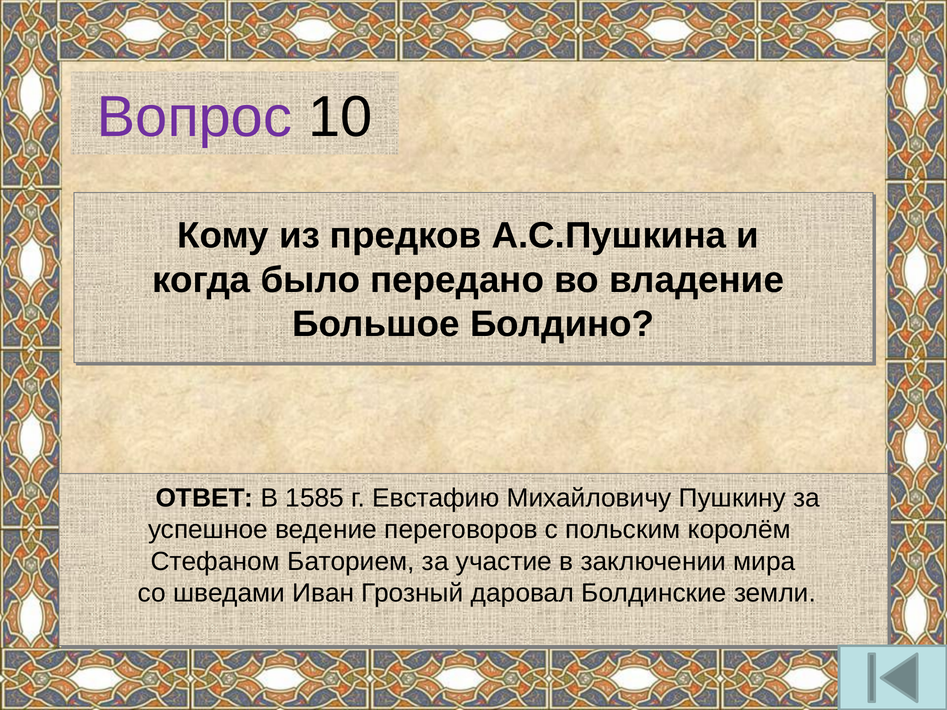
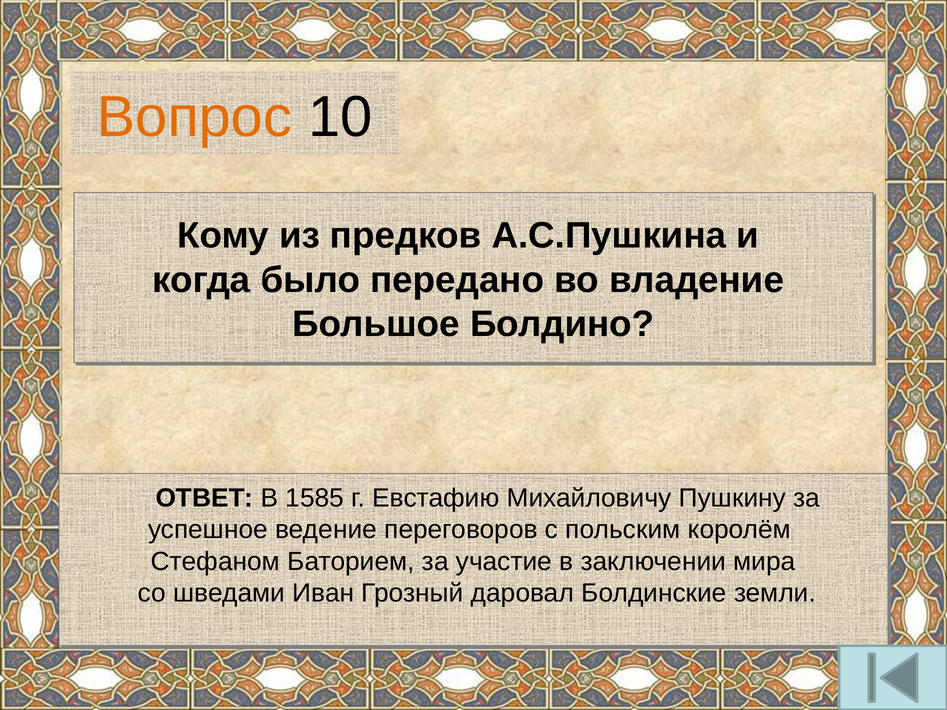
Вопрос colour: purple -> orange (194, 117)
